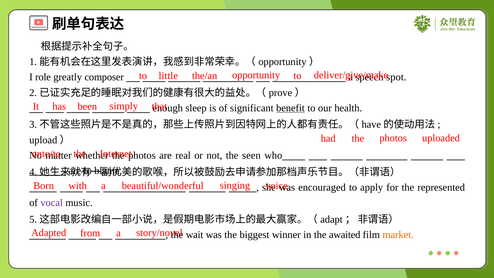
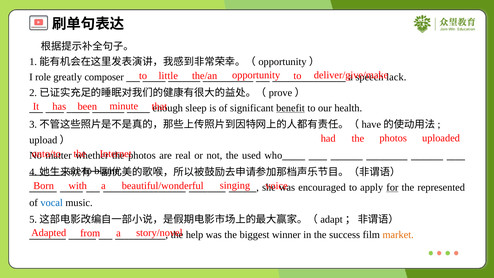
spot: spot -> lack (396, 77)
simply: simply -> minute (124, 106)
seen: seen -> used (251, 155)
for underline: none -> present (392, 187)
vocal colour: purple -> blue (52, 203)
wait: wait -> help (195, 235)
awaited: awaited -> success (345, 235)
